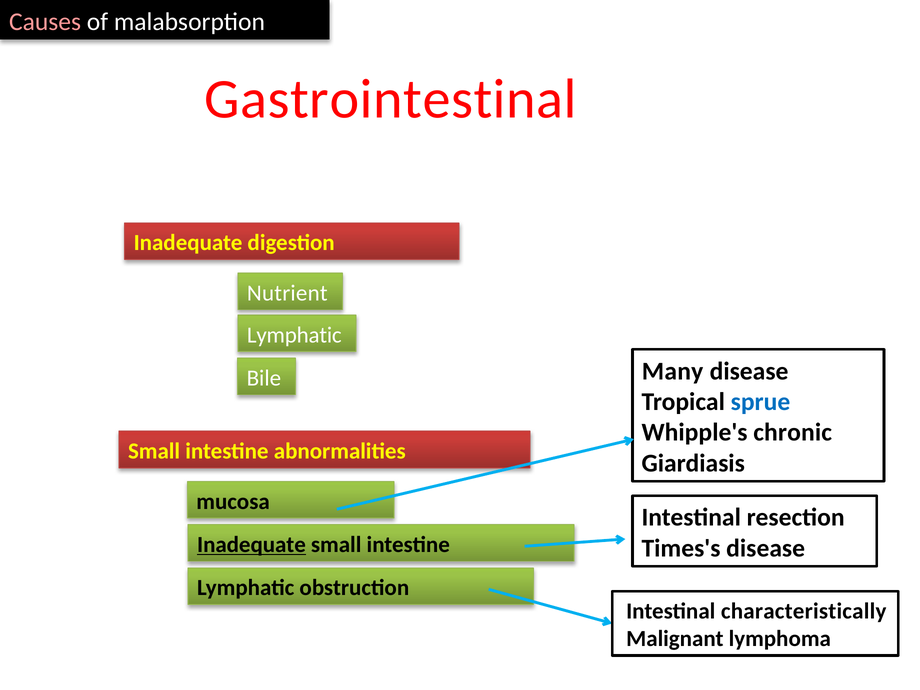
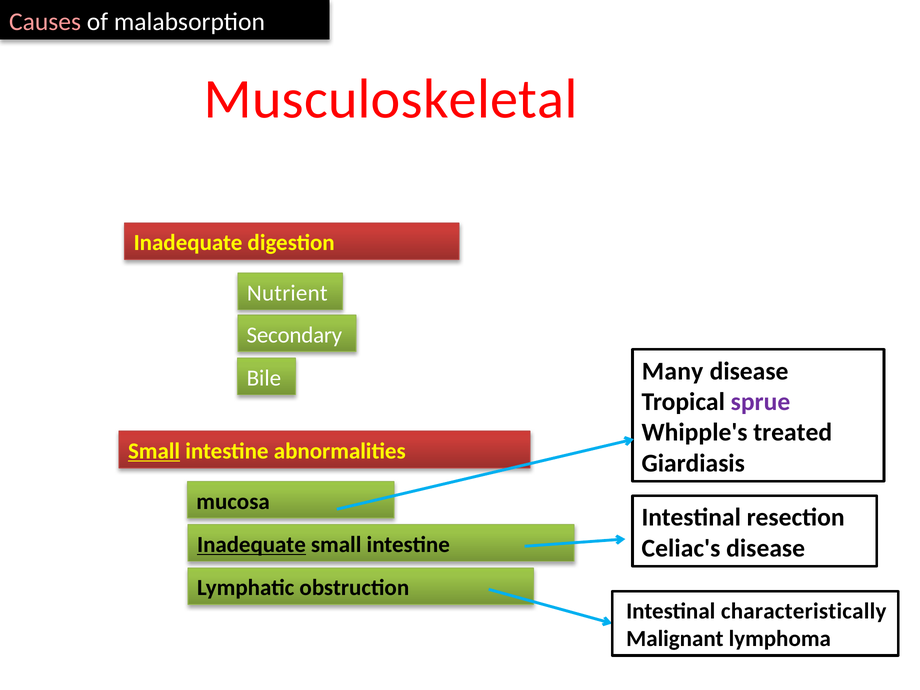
Gastrointestinal: Gastrointestinal -> Musculoskeletal (391, 99)
Lymphatic: Lymphatic -> Secondary (294, 335)
sprue colour: blue -> purple (761, 402)
chronic: chronic -> treated (793, 432)
Small underline: none -> present (154, 451)
Times's: Times's -> Celiac's (681, 548)
